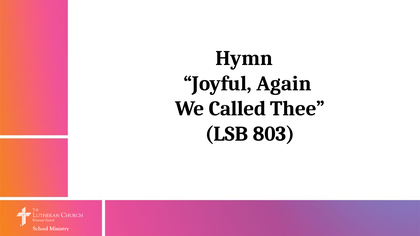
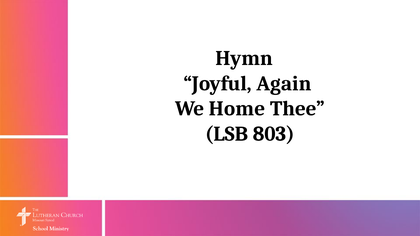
Called: Called -> Home (237, 109)
